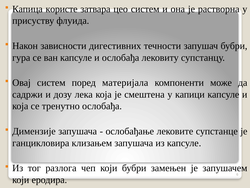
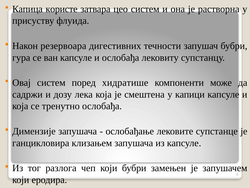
зависности: зависности -> резервоара (63, 46)
материјала: материјала -> хидратише (125, 83)
